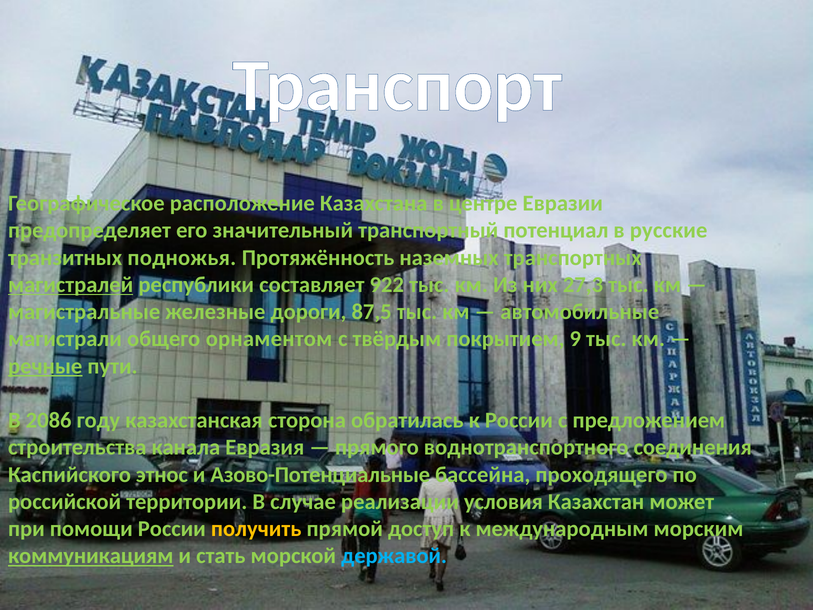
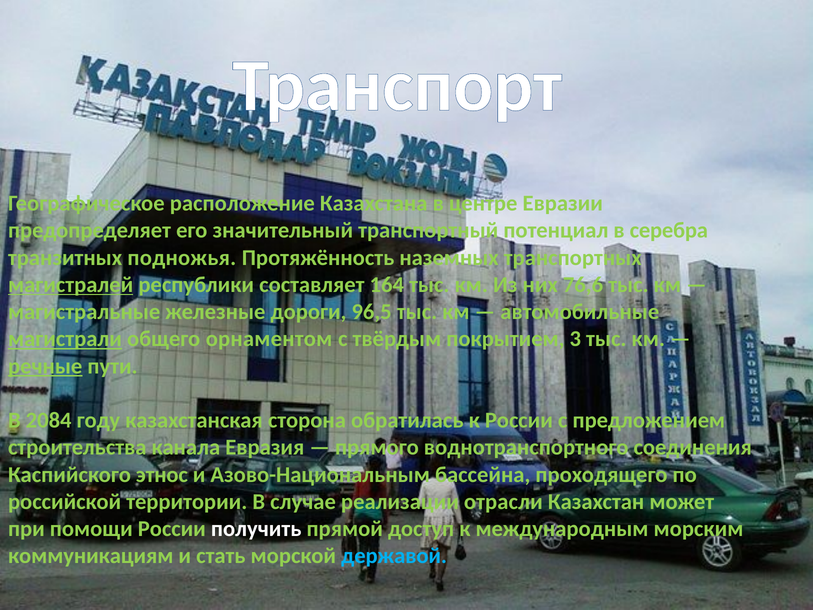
русские: русские -> серебра (669, 230)
922: 922 -> 164 (387, 285)
27,3: 27,3 -> 76,6 (583, 285)
87,5: 87,5 -> 96,5 (372, 312)
магистрали underline: none -> present (65, 339)
9: 9 -> 3 (575, 339)
2086: 2086 -> 2084 (49, 420)
Азово-Потенциальные: Азово-Потенциальные -> Азово-Национальным (320, 474)
условия: условия -> отрасли (503, 502)
получить colour: yellow -> white (256, 529)
коммуникациям underline: present -> none (91, 556)
